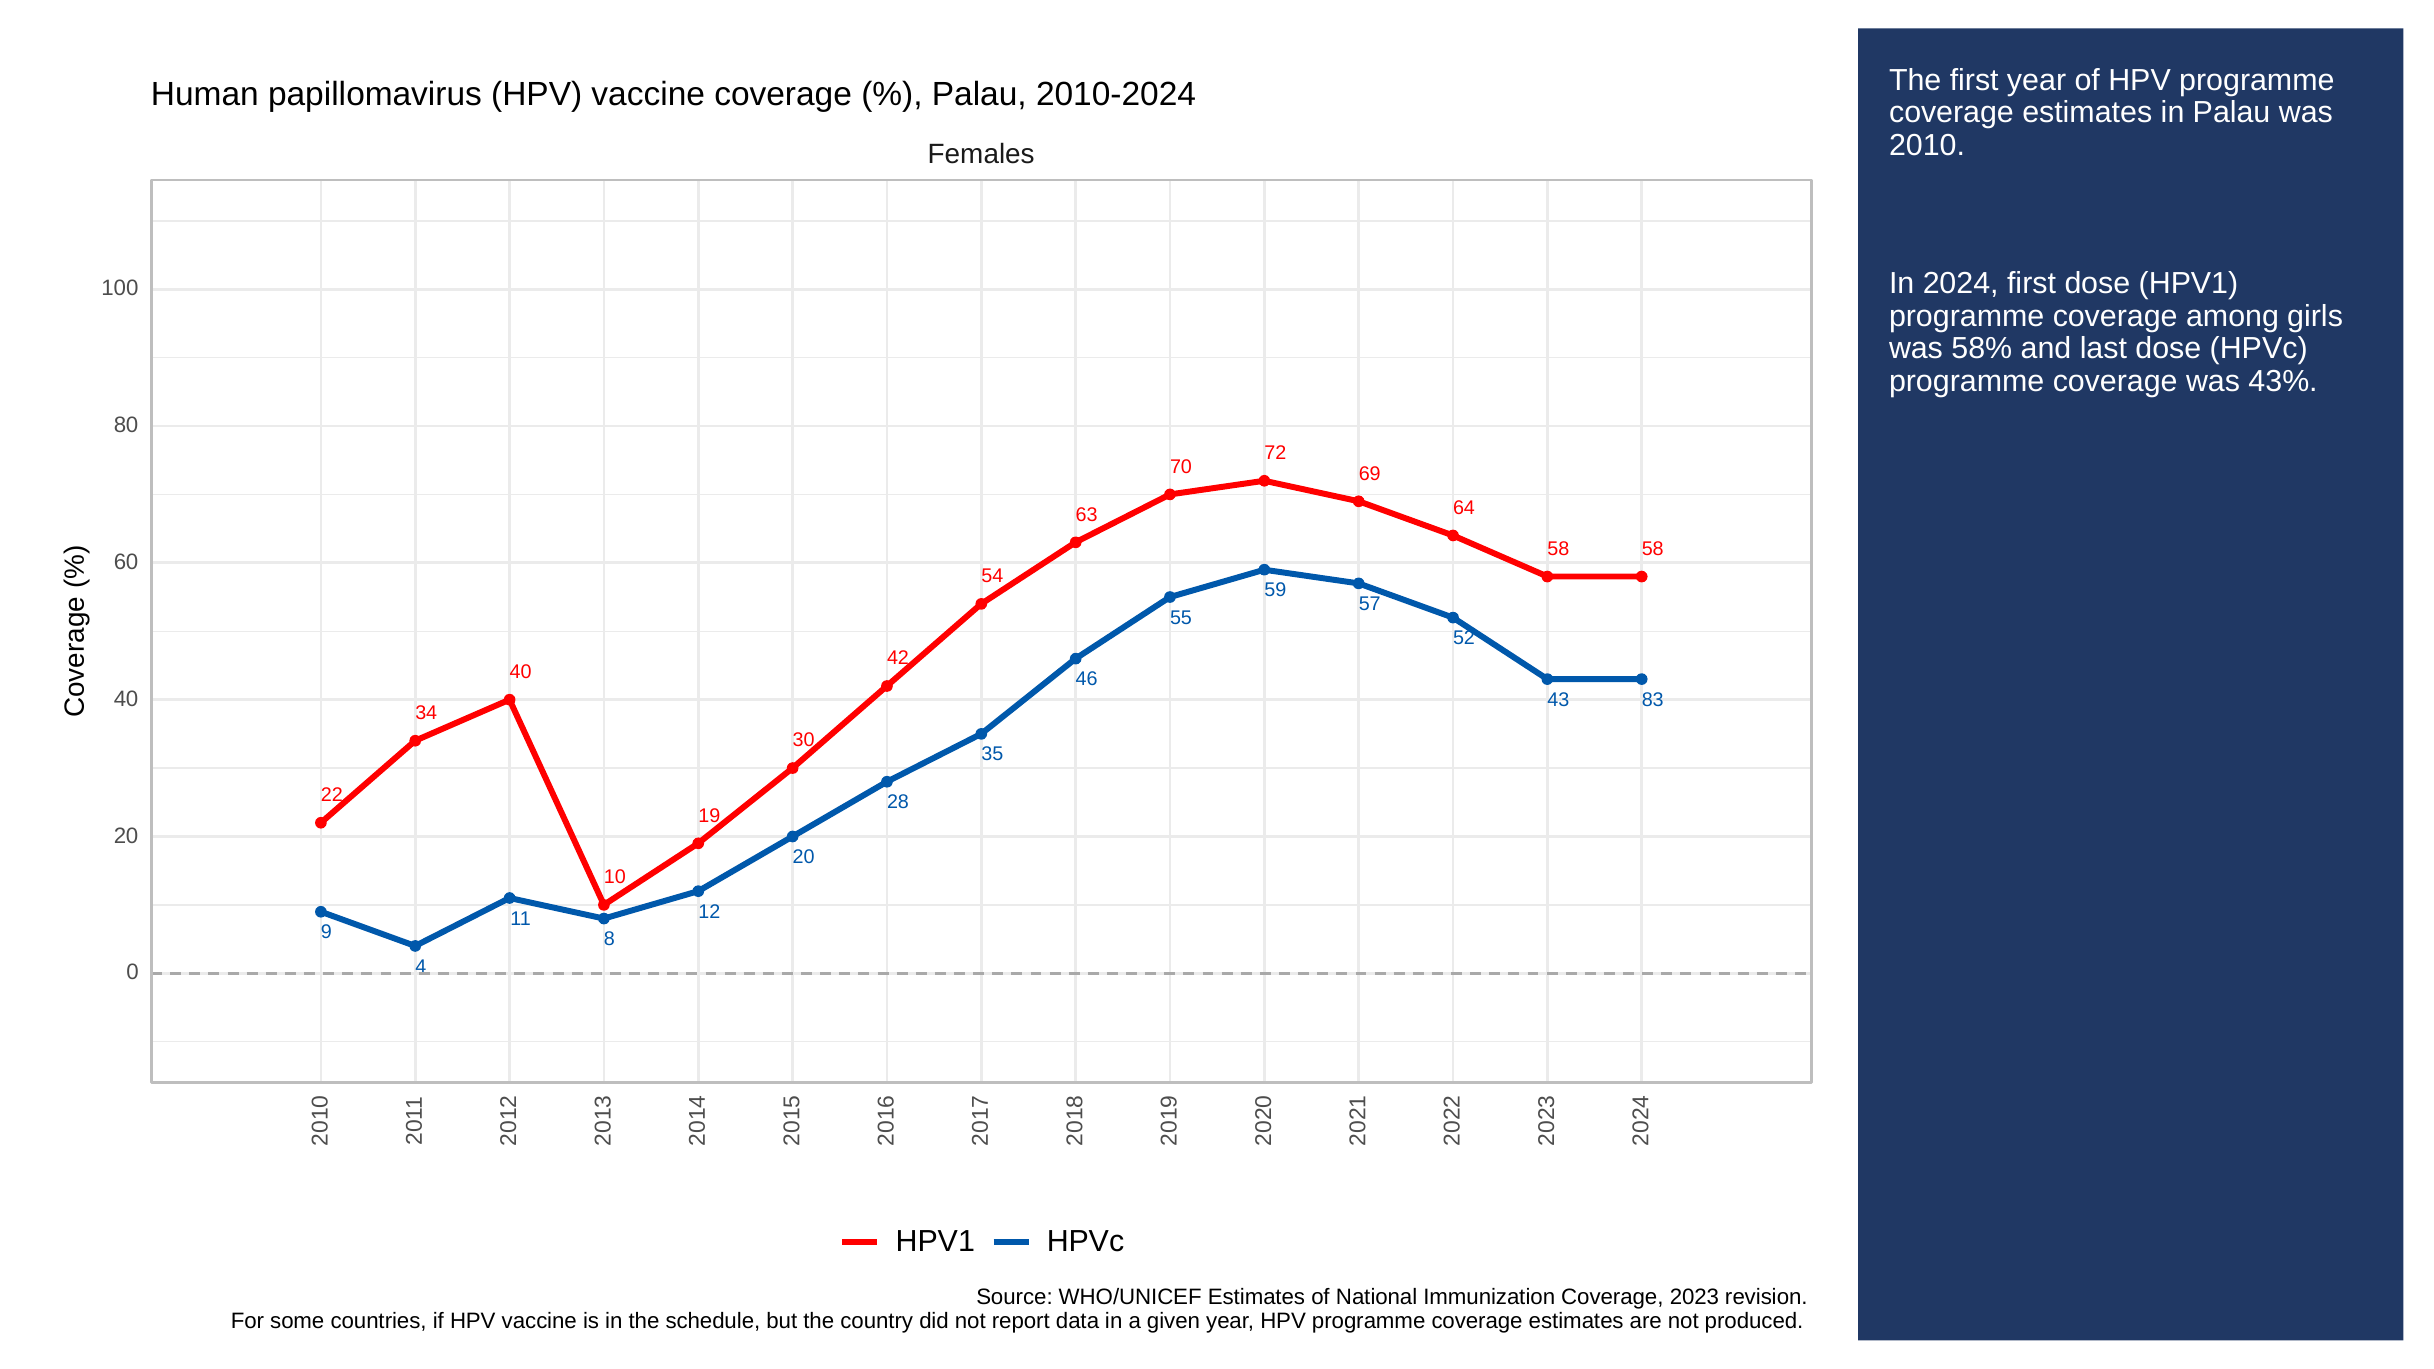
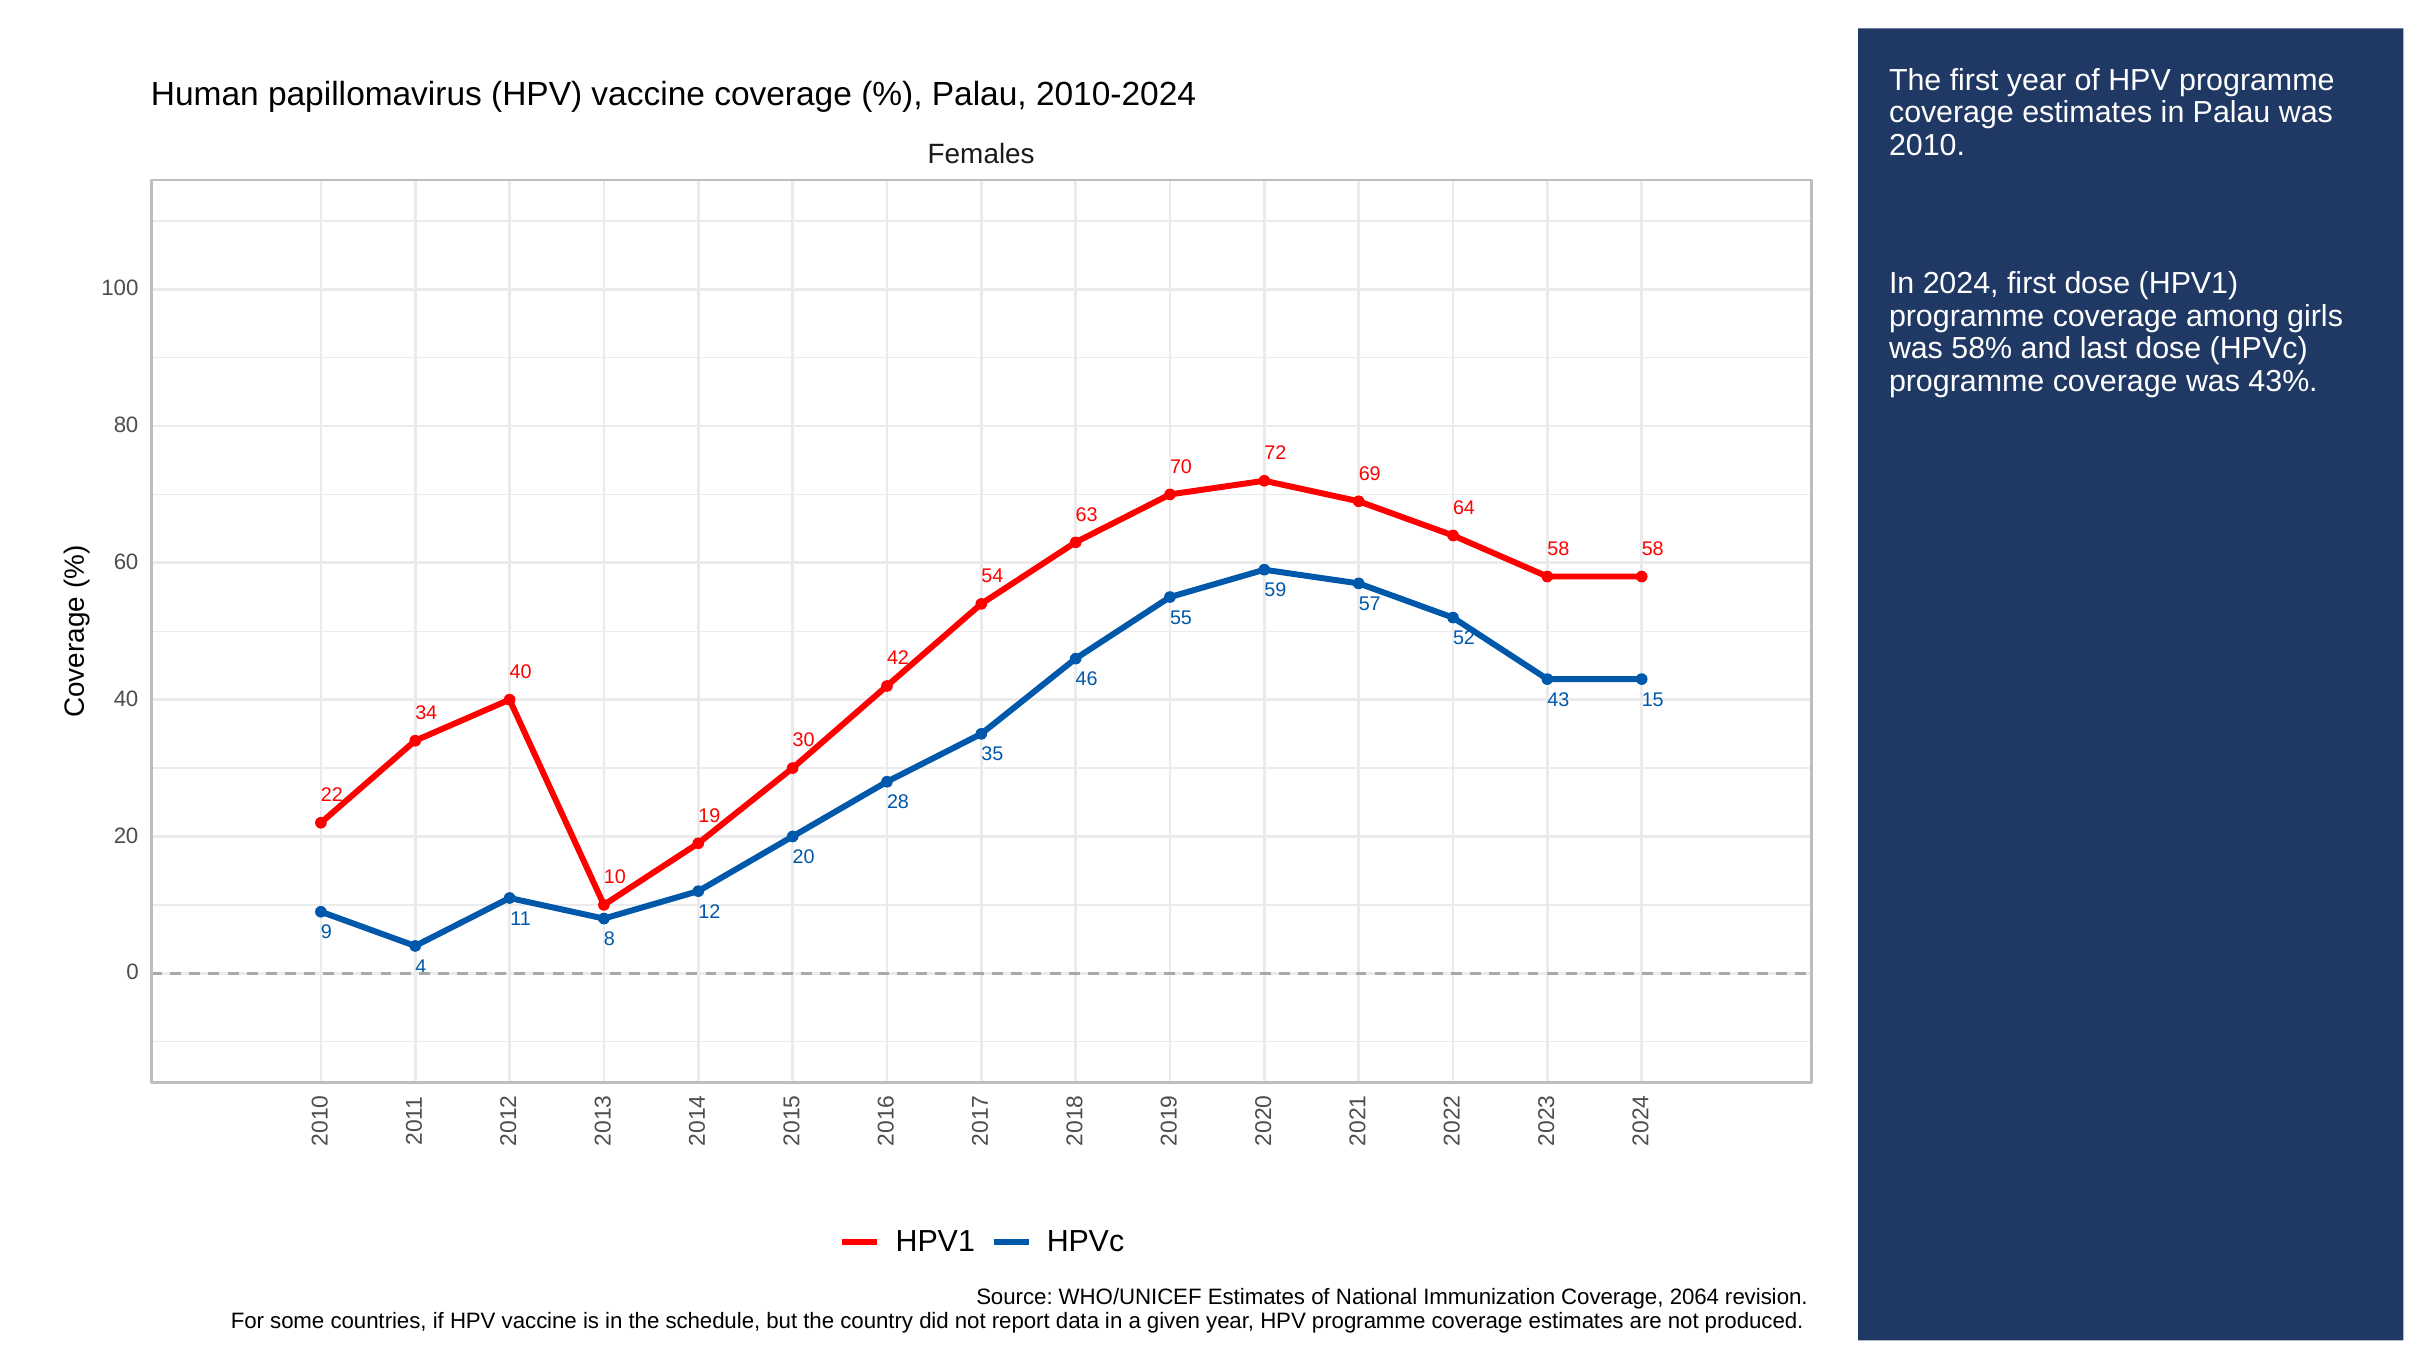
83: 83 -> 15 (1653, 700)
2023: 2023 -> 2064 (1694, 1297)
